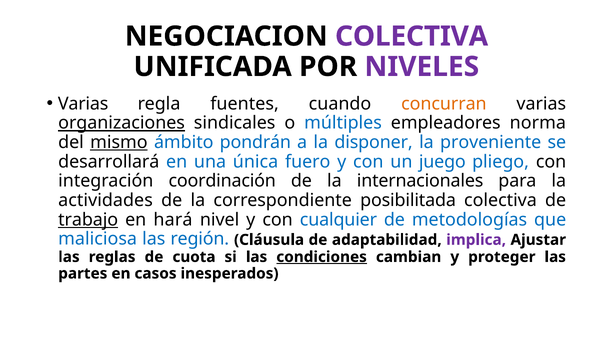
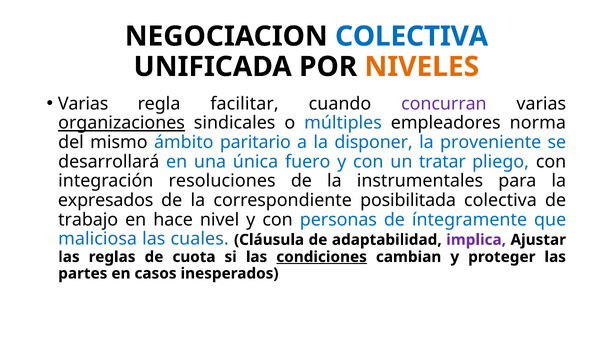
COLECTIVA colour: purple -> blue (412, 36)
NIVELES colour: purple -> orange (422, 67)
fuentes: fuentes -> facilitar (245, 104)
concurran colour: orange -> purple (444, 104)
mismo underline: present -> none (119, 142)
pondrán: pondrán -> paritario (255, 142)
juego: juego -> tratar (442, 162)
coordinación: coordinación -> resoluciones (222, 181)
internacionales: internacionales -> instrumentales (420, 181)
actividades: actividades -> expresados (106, 200)
trabajo underline: present -> none (88, 220)
hará: hará -> hace (173, 220)
cualquier: cualquier -> personas (338, 220)
metodologías: metodologías -> íntegramente (470, 220)
región: región -> cuales (200, 239)
